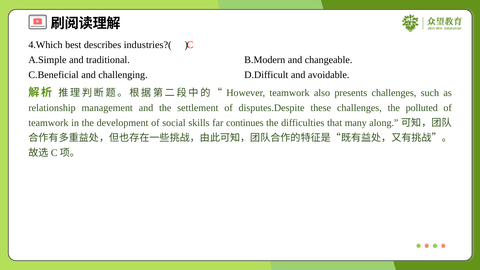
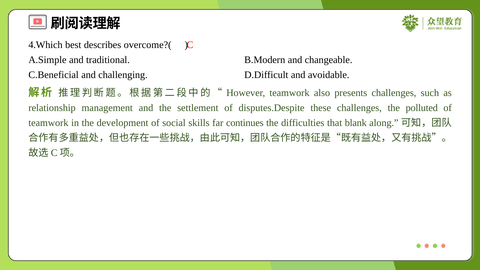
industries?(: industries?( -> overcome?( (148, 45)
many: many -> blank (356, 123)
